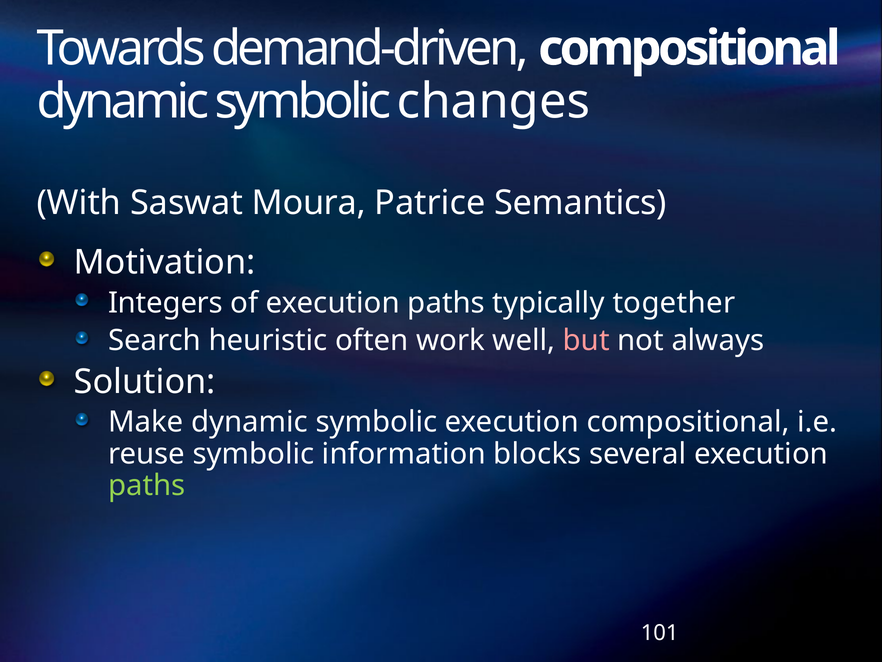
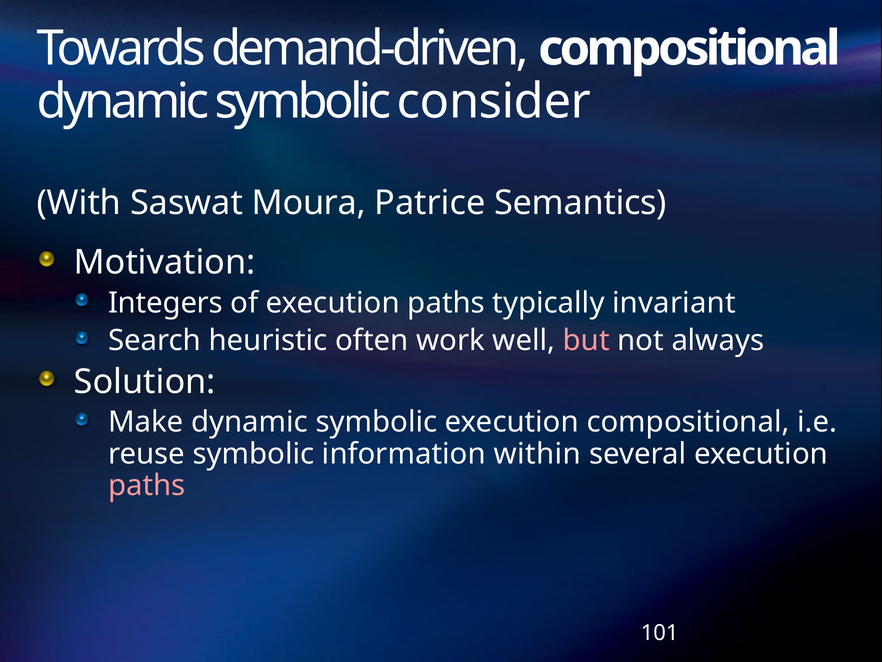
changes: changes -> consider (494, 101)
together: together -> invariant (674, 303)
blocks: blocks -> within (537, 453)
paths colour: light green -> pink (147, 485)
